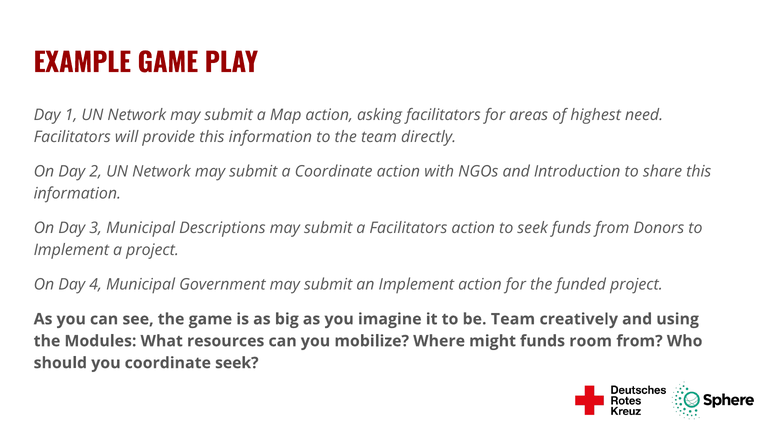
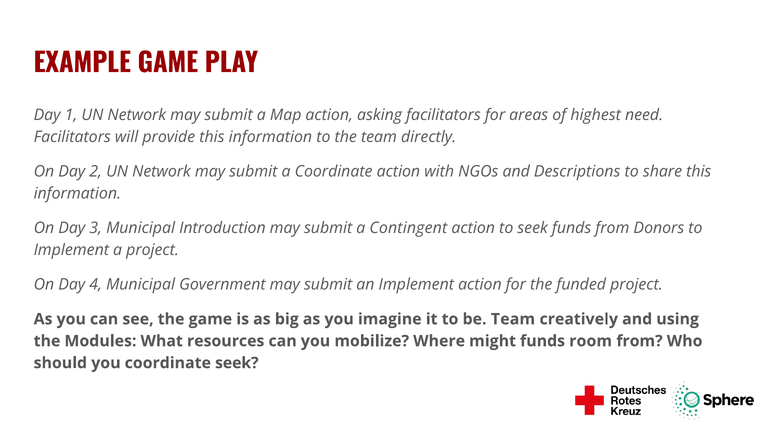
Introduction: Introduction -> Descriptions (577, 172)
Descriptions: Descriptions -> Introduction (222, 228)
a Facilitators: Facilitators -> Contingent (408, 228)
